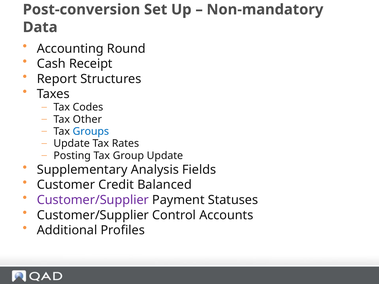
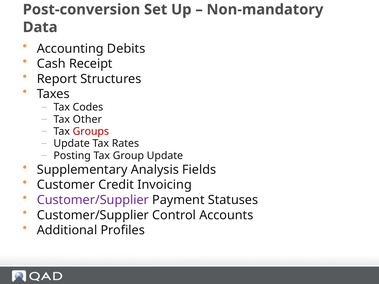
Round: Round -> Debits (126, 49)
Groups colour: blue -> red (91, 132)
Balanced: Balanced -> Invoicing (165, 185)
